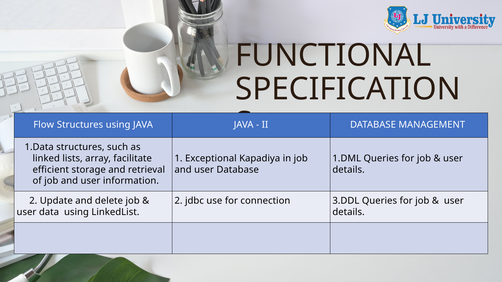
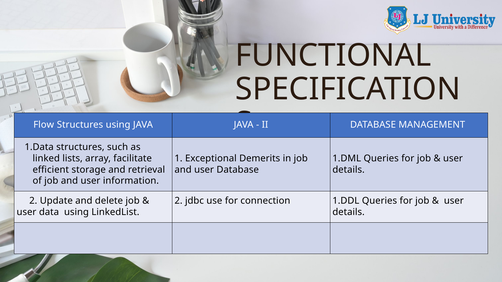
Kapadiya: Kapadiya -> Demerits (260, 159)
3.DDL: 3.DDL -> 1.DDL (346, 201)
